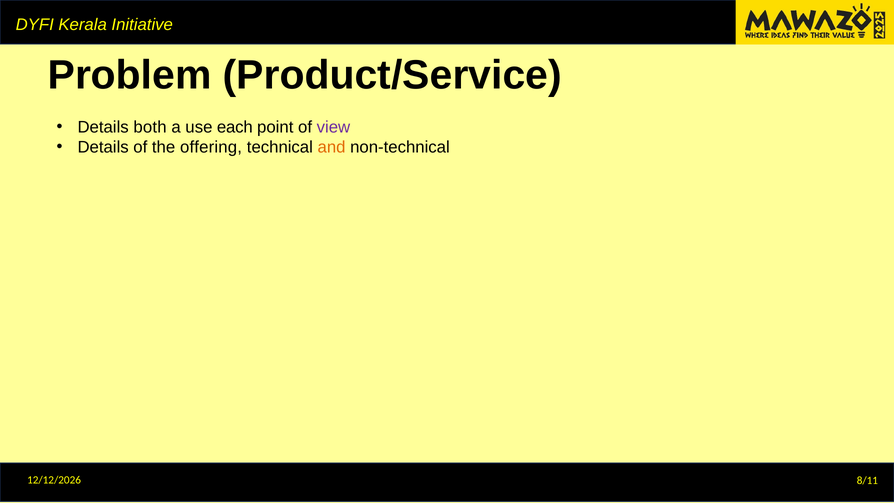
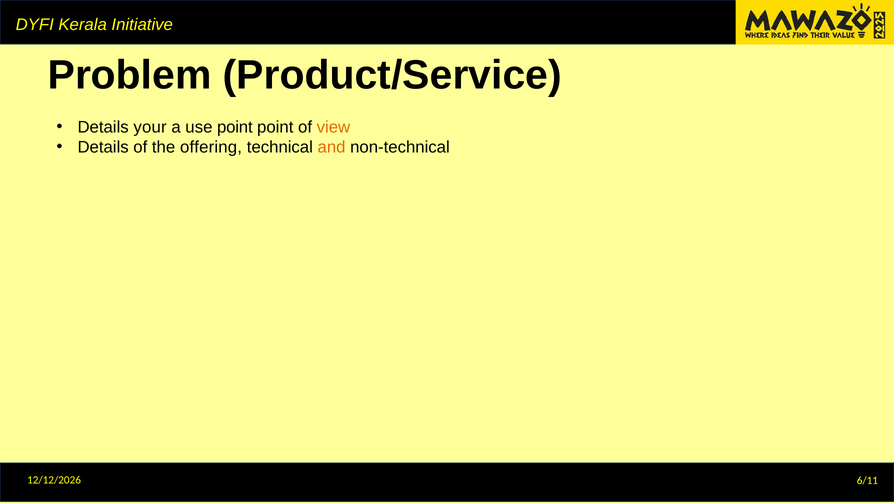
both: both -> your (150, 127)
use each: each -> point (235, 127)
view colour: purple -> orange (333, 127)
8/11: 8/11 -> 6/11 (867, 480)
